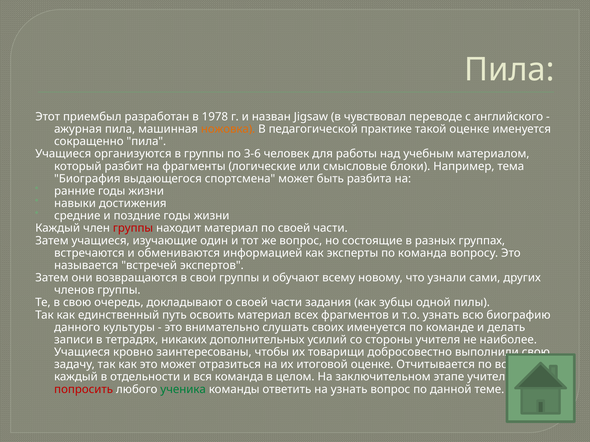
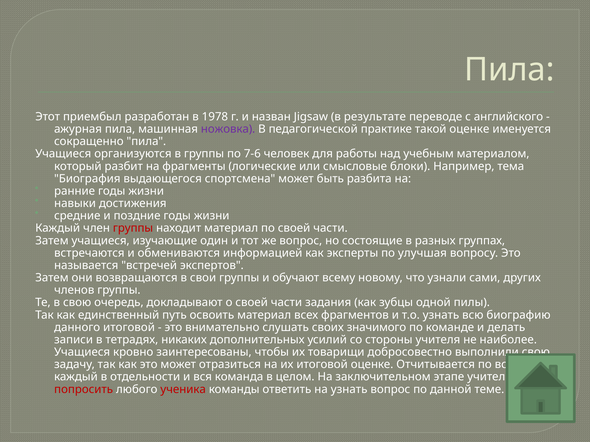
чувствовал: чувствовал -> результате (375, 117)
ножовка colour: orange -> purple (228, 129)
3-6: 3-6 -> 7-6 (252, 154)
по команда: команда -> улучшая (422, 253)
данного культуры: культуры -> итоговой (129, 328)
своих именуется: именуется -> значимого (376, 328)
ученика colour: green -> red (183, 390)
